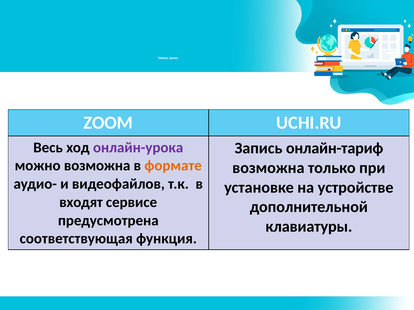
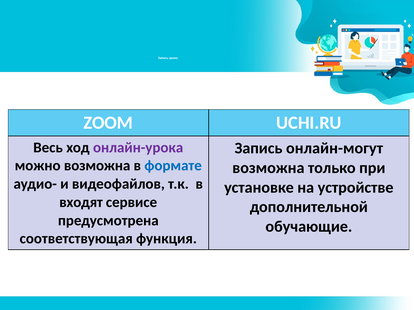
онлайн-тариф: онлайн-тариф -> онлайн-могут (335, 148)
формате colour: orange -> blue (173, 166)
клавиатуры: клавиатуры -> обучающие (309, 227)
